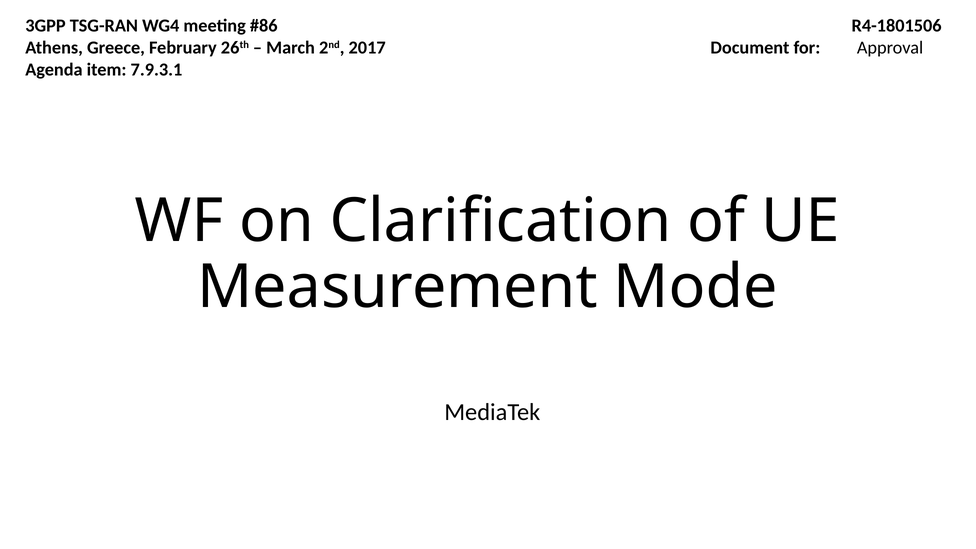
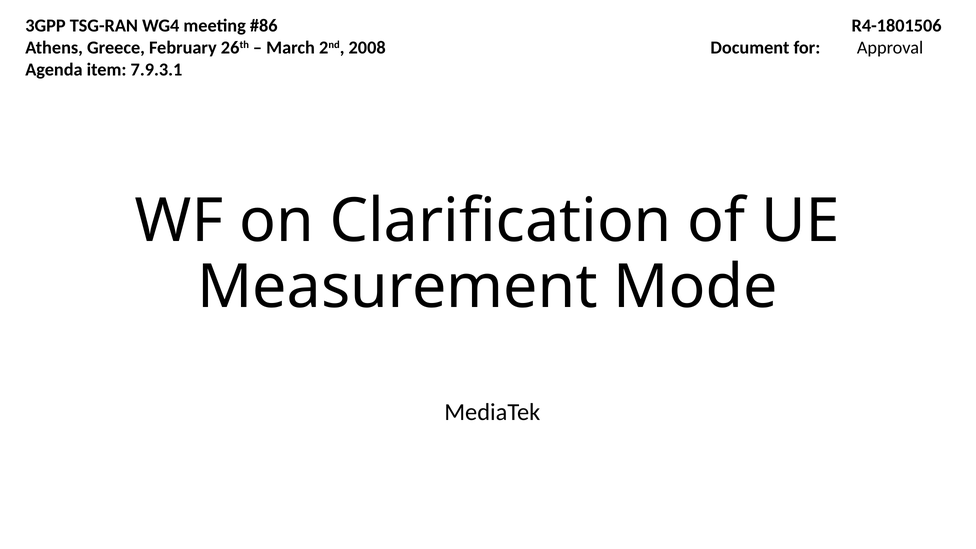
2017: 2017 -> 2008 (367, 48)
